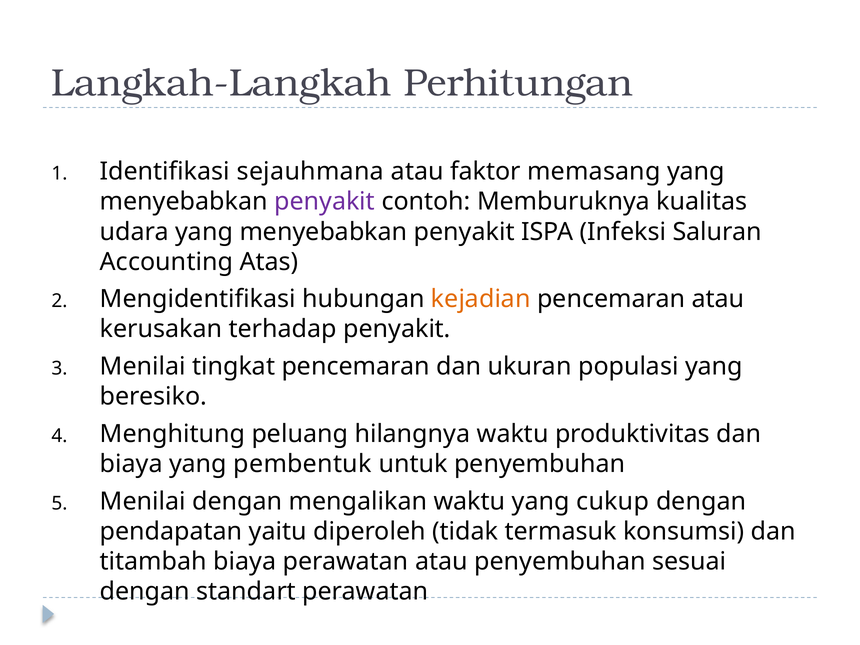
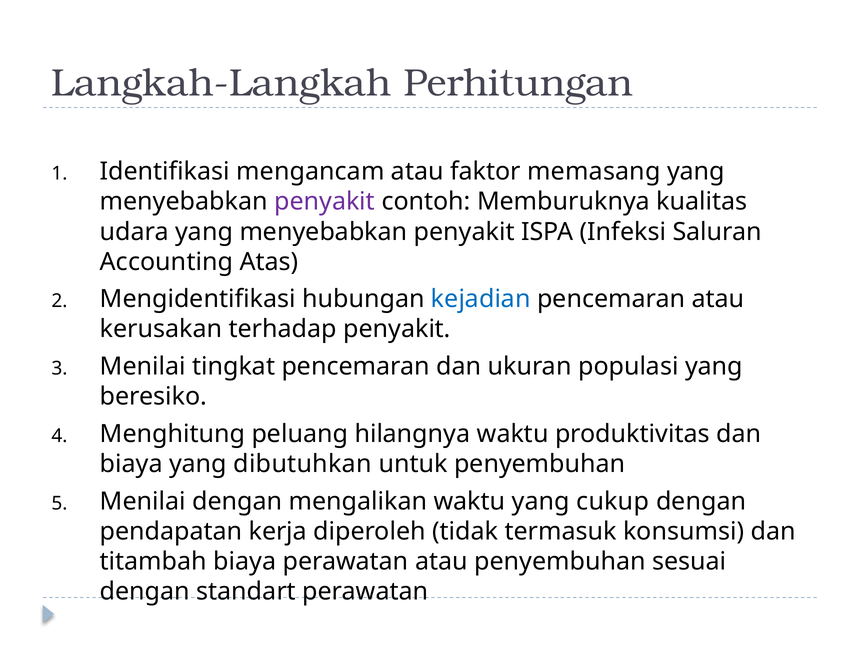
sejauhmana: sejauhmana -> mengancam (310, 172)
kejadian colour: orange -> blue (481, 299)
pembentuk: pembentuk -> dibutuhkan (303, 464)
yaitu: yaitu -> kerja (278, 531)
